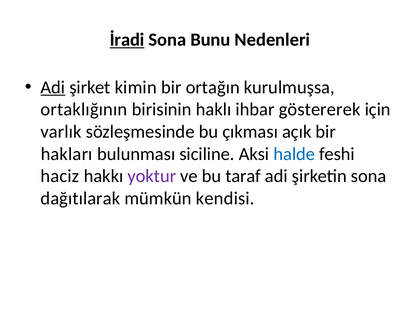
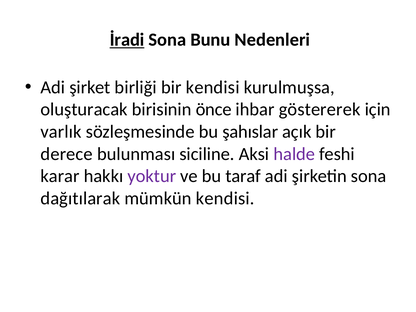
Adi underline: present -> none (53, 87)
kimin: kimin -> birliği (136, 87)
bir ortağın: ortağın -> kendisi (213, 87)
ortaklığının: ortaklığının -> oluşturacak (84, 109)
haklı: haklı -> önce (214, 109)
çıkması: çıkması -> şahıslar (250, 132)
hakları: hakları -> derece (67, 154)
halde colour: blue -> purple (294, 154)
haciz: haciz -> karar (60, 176)
